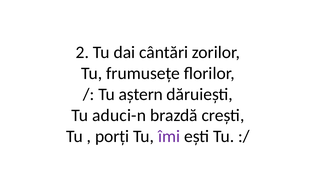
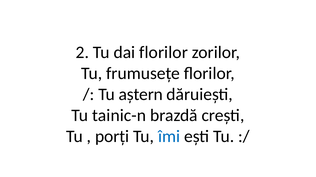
dai cântări: cântări -> florilor (164, 53)
aduci-n: aduci-n -> tainic-n (119, 116)
îmi colour: purple -> blue (169, 137)
